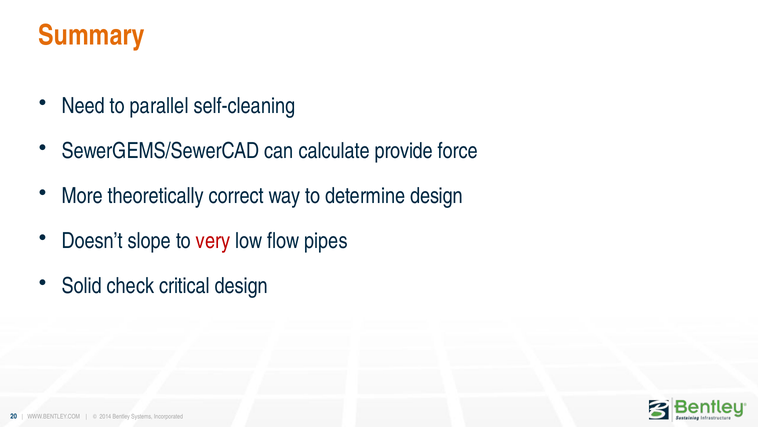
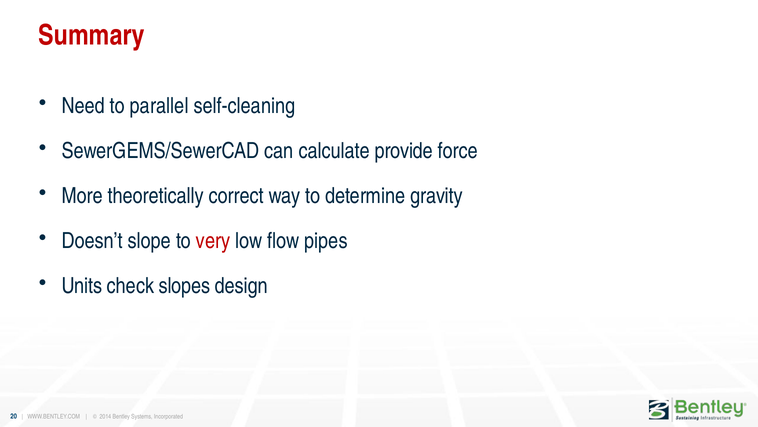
Summary colour: orange -> red (92, 35)
determine design: design -> gravity (437, 196)
Solid: Solid -> Units (82, 286)
critical: critical -> slopes (184, 286)
